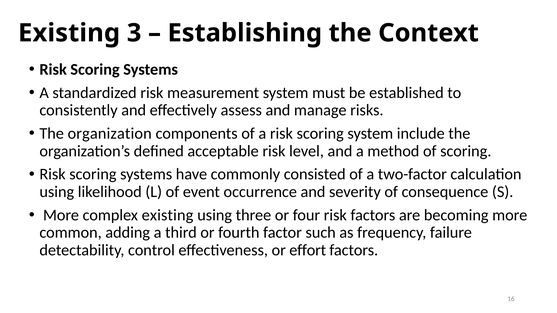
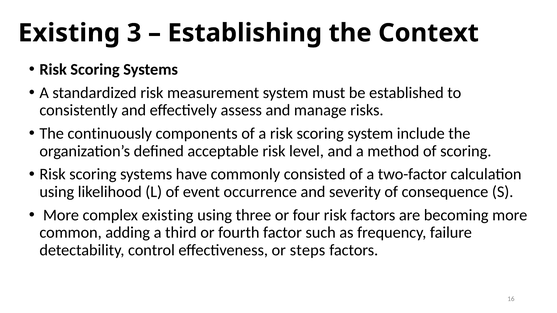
organization: organization -> continuously (110, 134)
effort: effort -> steps (308, 250)
